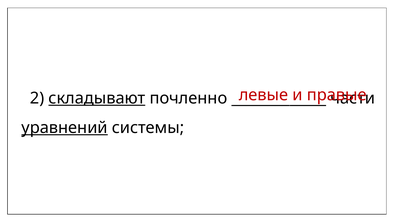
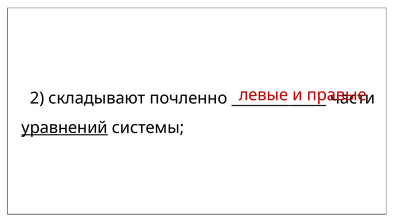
складывают underline: present -> none (97, 98)
